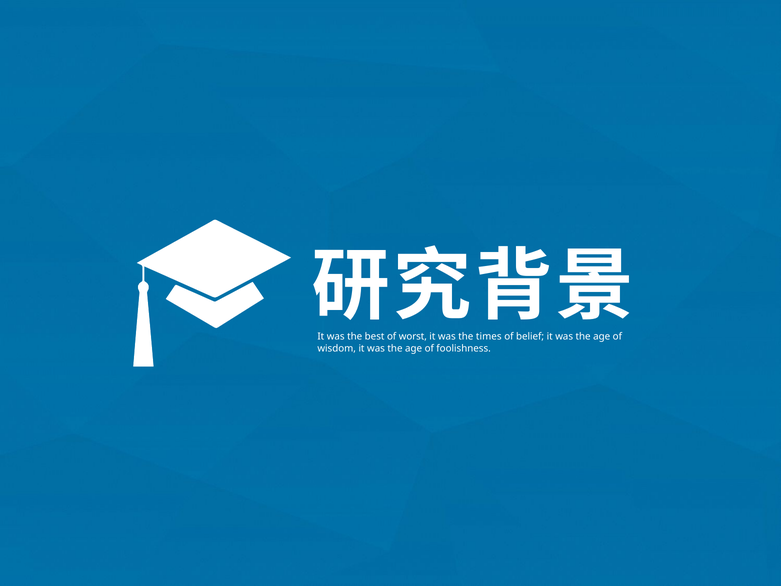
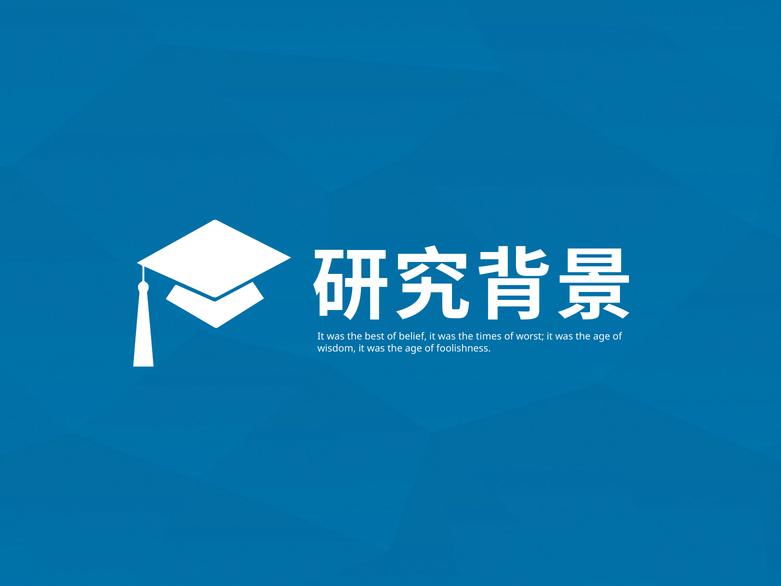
worst: worst -> belief (413, 336)
belief: belief -> worst (530, 336)
